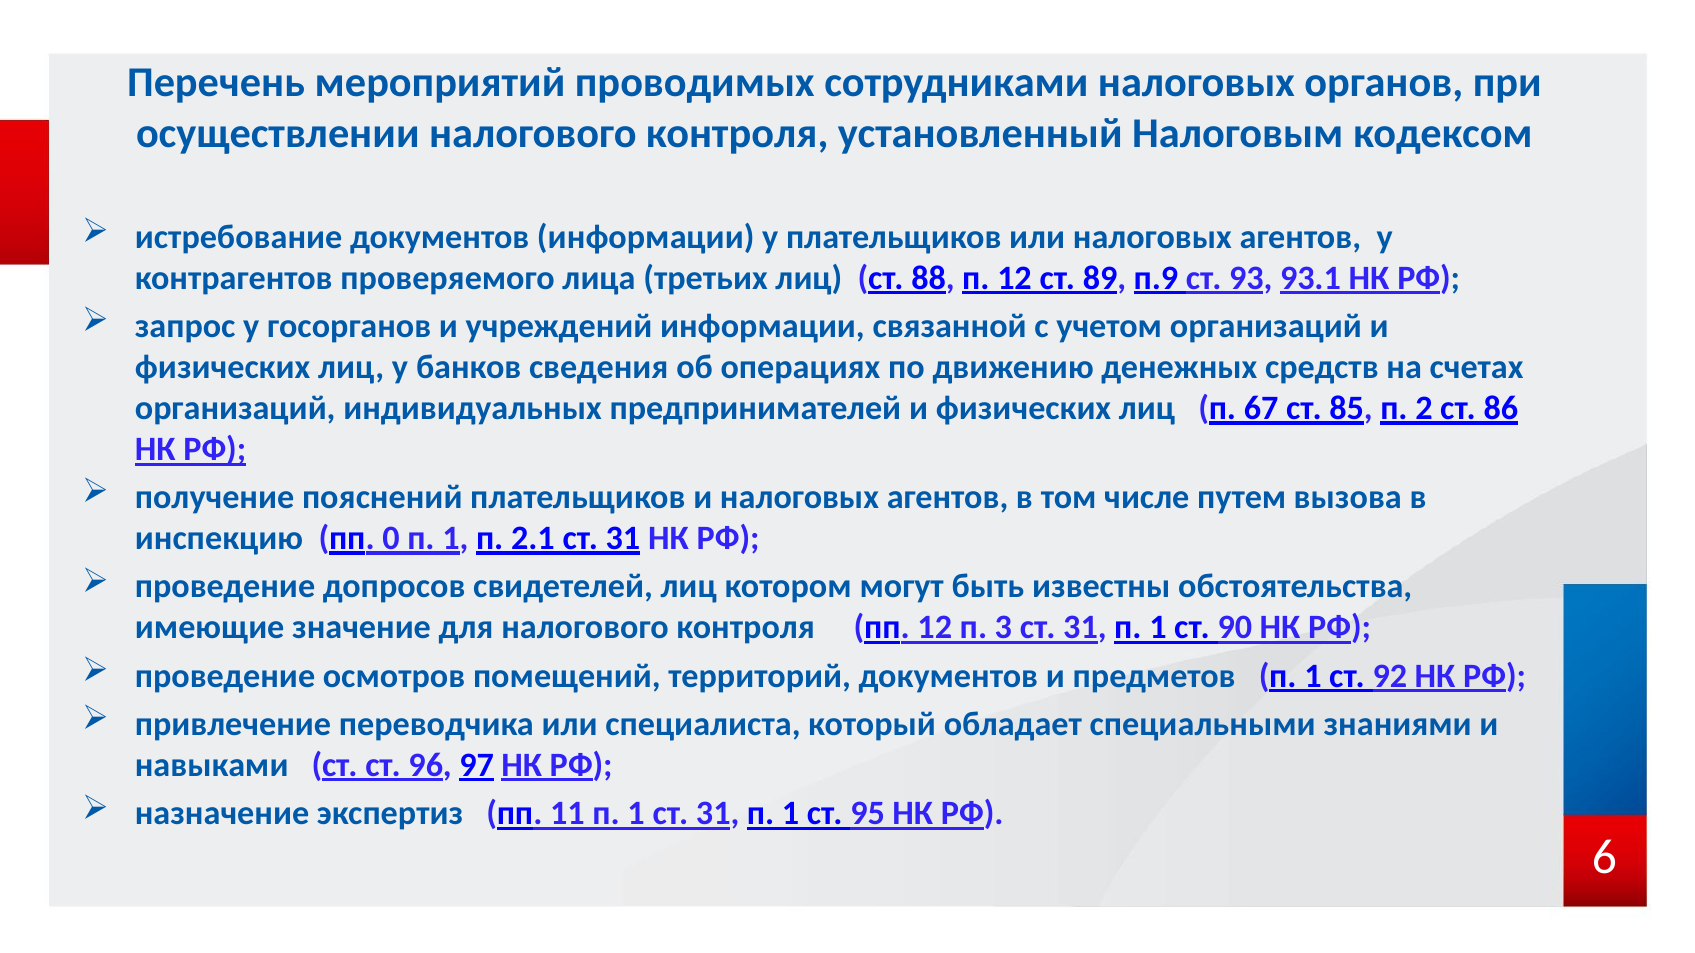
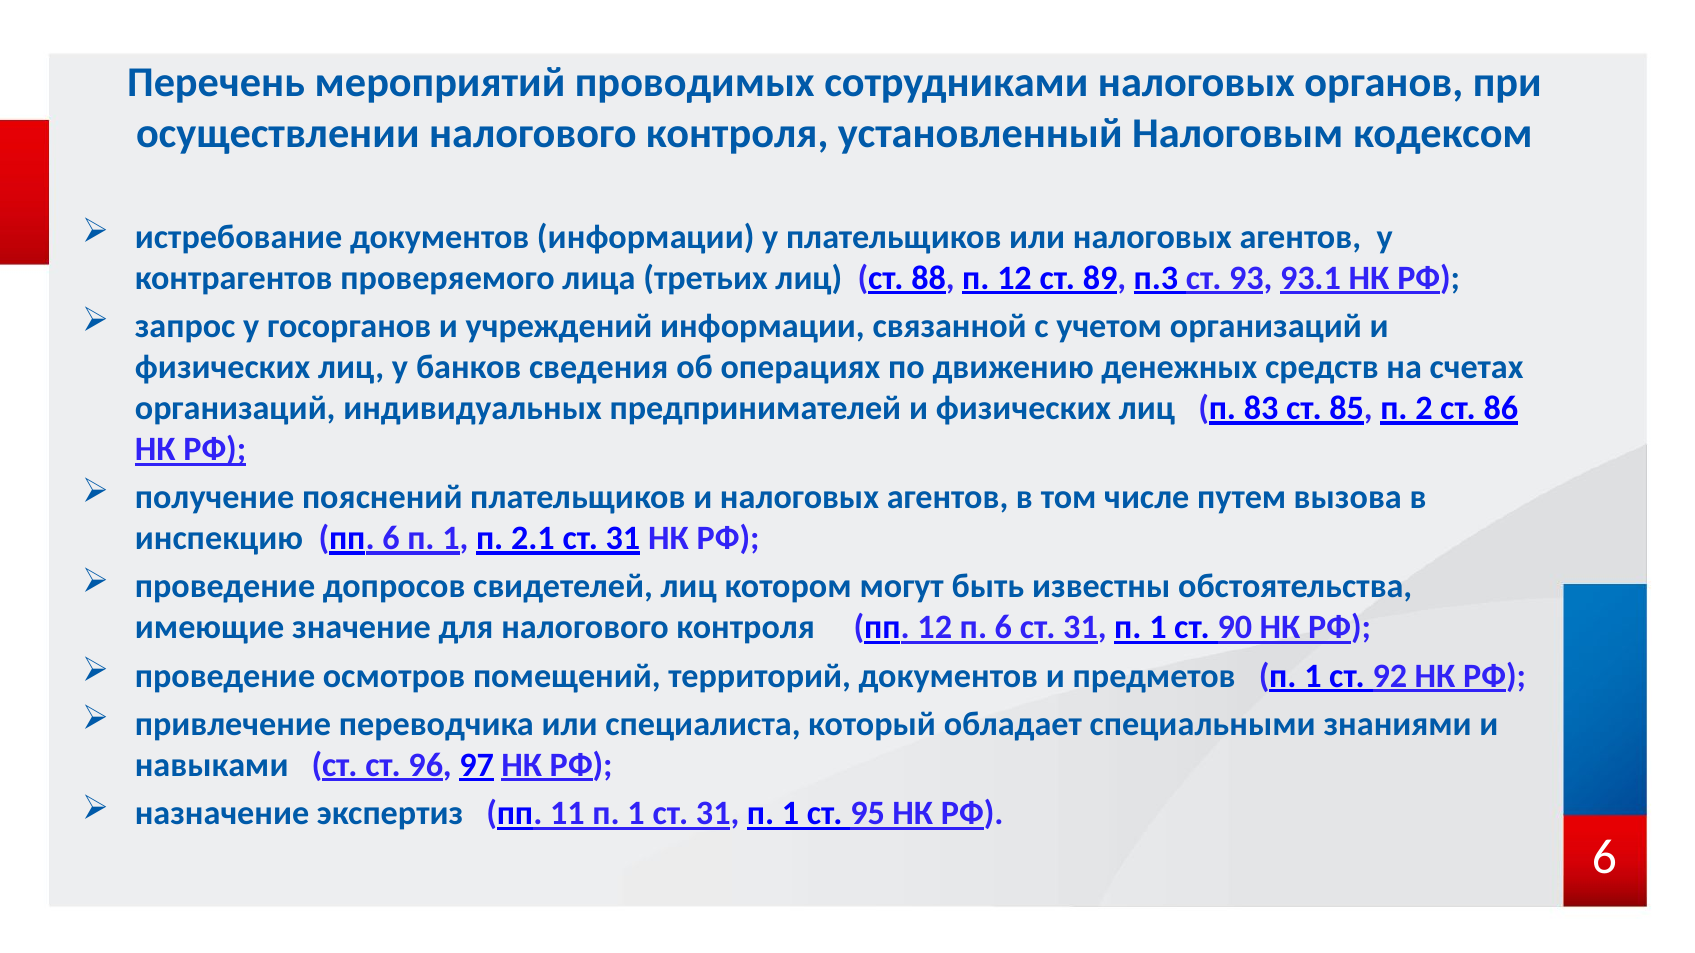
п.9: п.9 -> п.3 (1156, 278)
67: 67 -> 83 (1261, 408)
пп 0: 0 -> 6 (391, 539)
п 3: 3 -> 6 (1003, 628)
